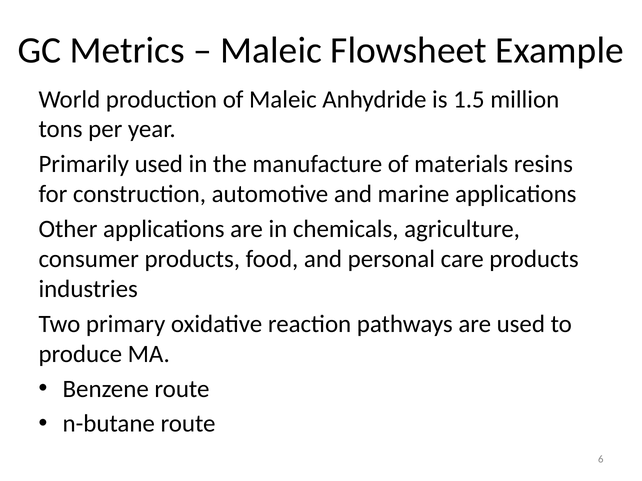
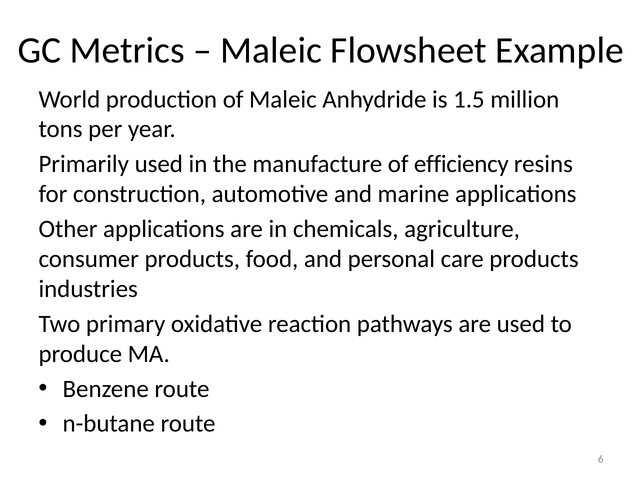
materials: materials -> efficiency (461, 164)
